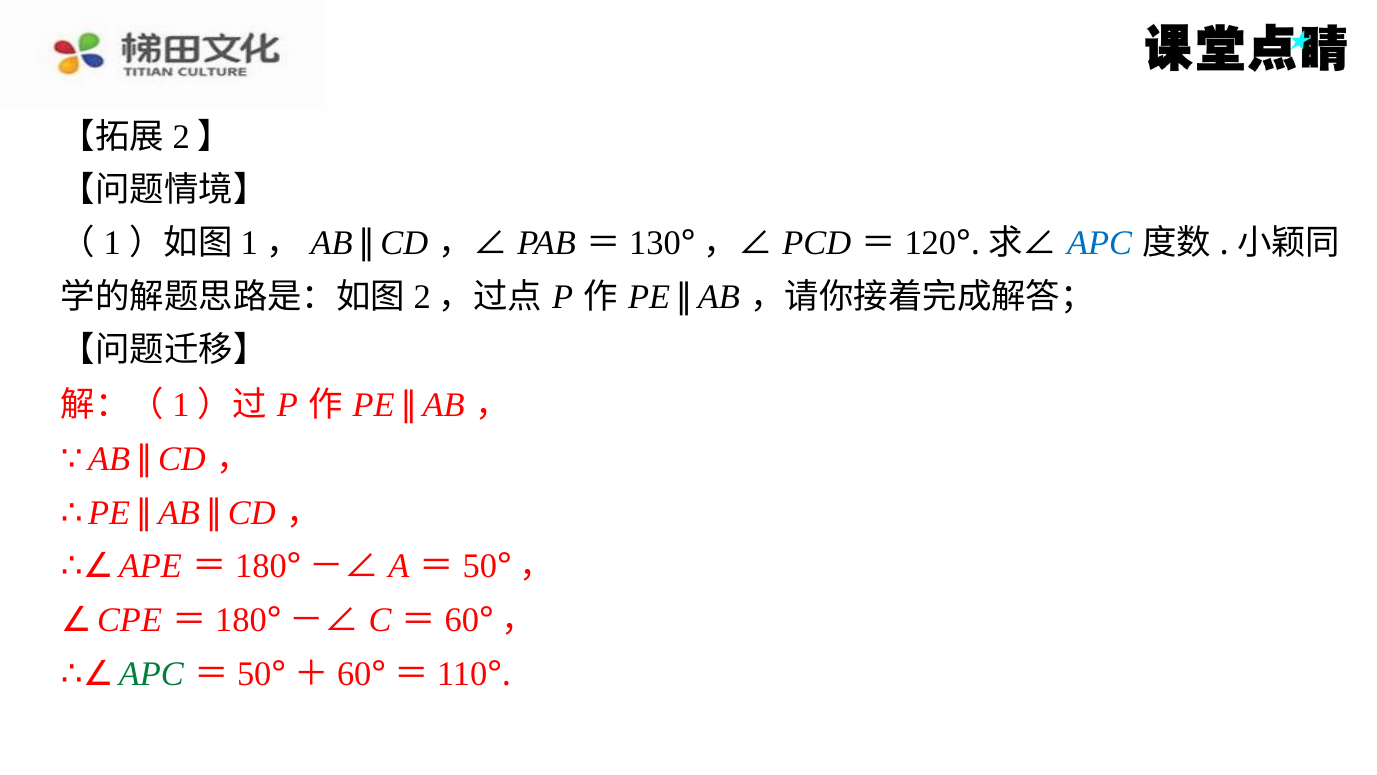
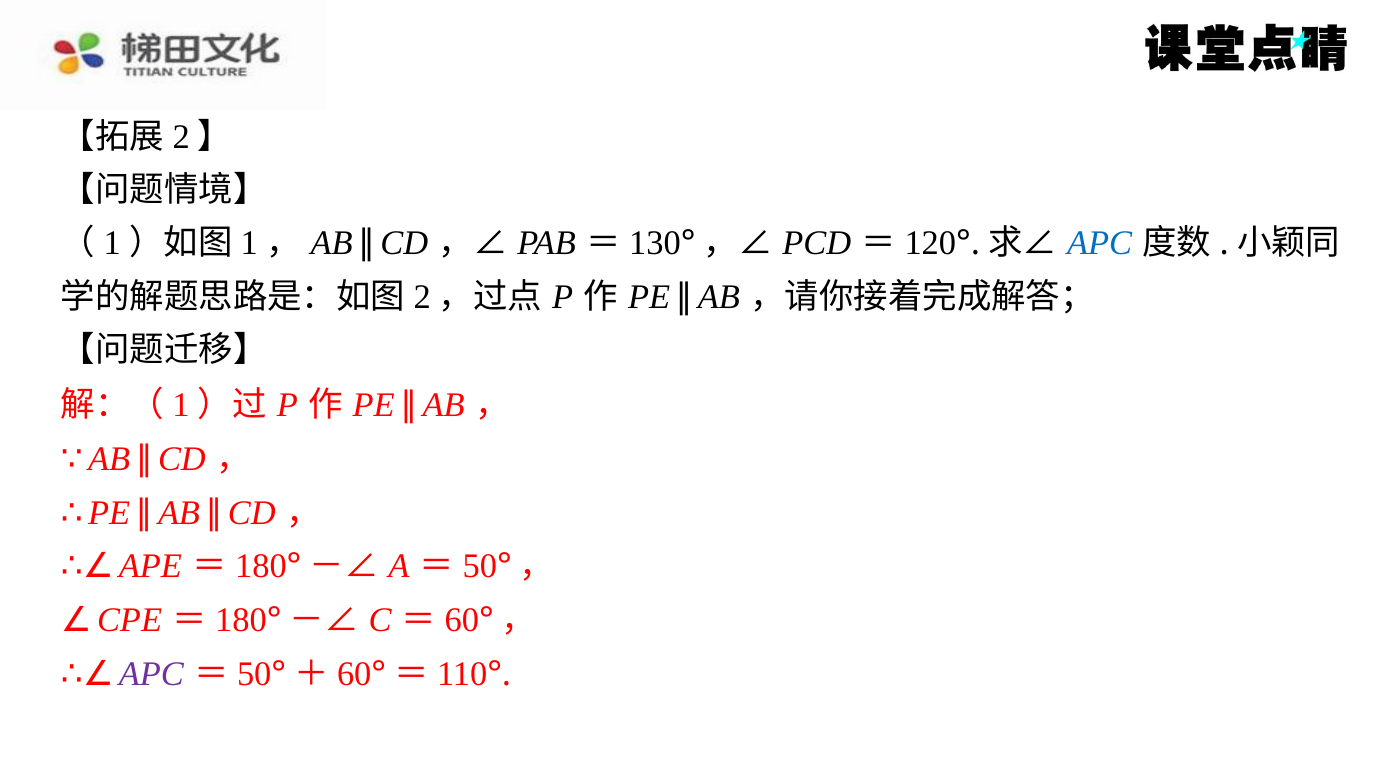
APC colour: green -> purple (151, 673)
